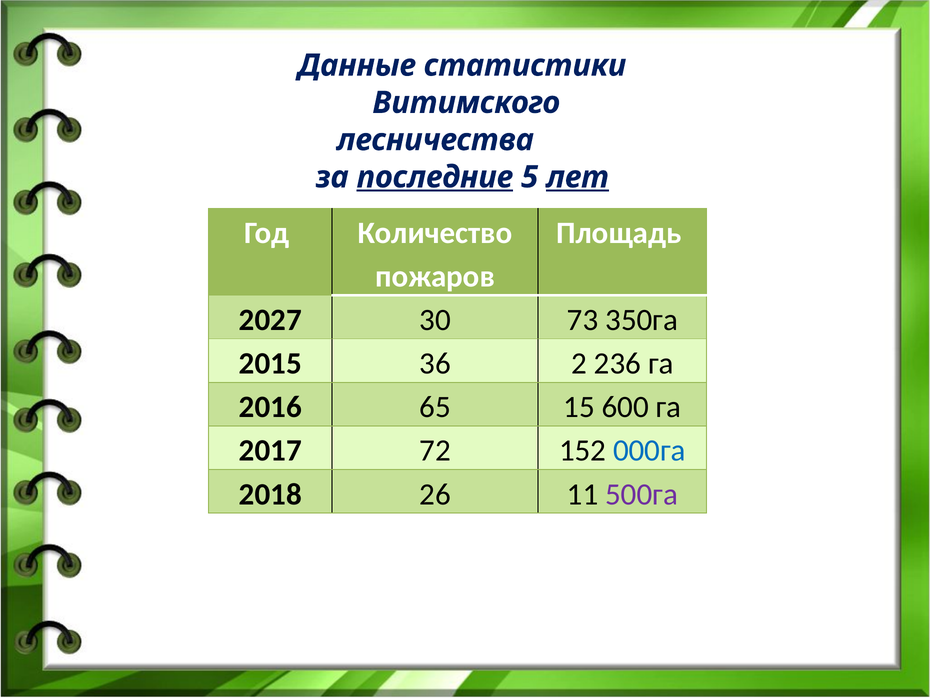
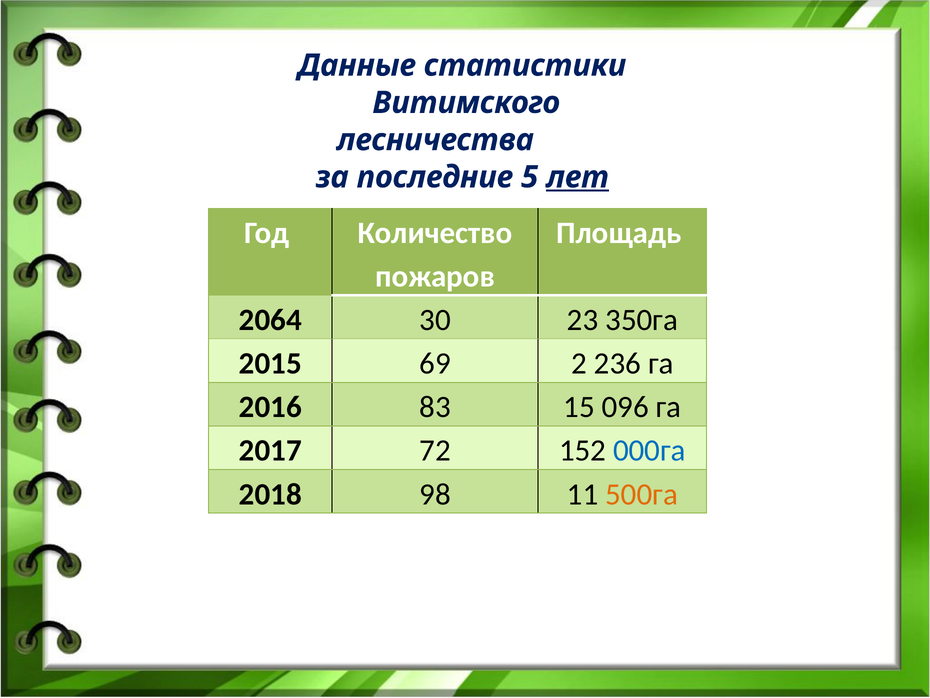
последние underline: present -> none (435, 177)
2027: 2027 -> 2064 (270, 320)
73: 73 -> 23 (583, 320)
36: 36 -> 69 (435, 363)
65: 65 -> 83 (435, 407)
600: 600 -> 096 (625, 407)
26: 26 -> 98 (435, 494)
500га colour: purple -> orange (642, 494)
